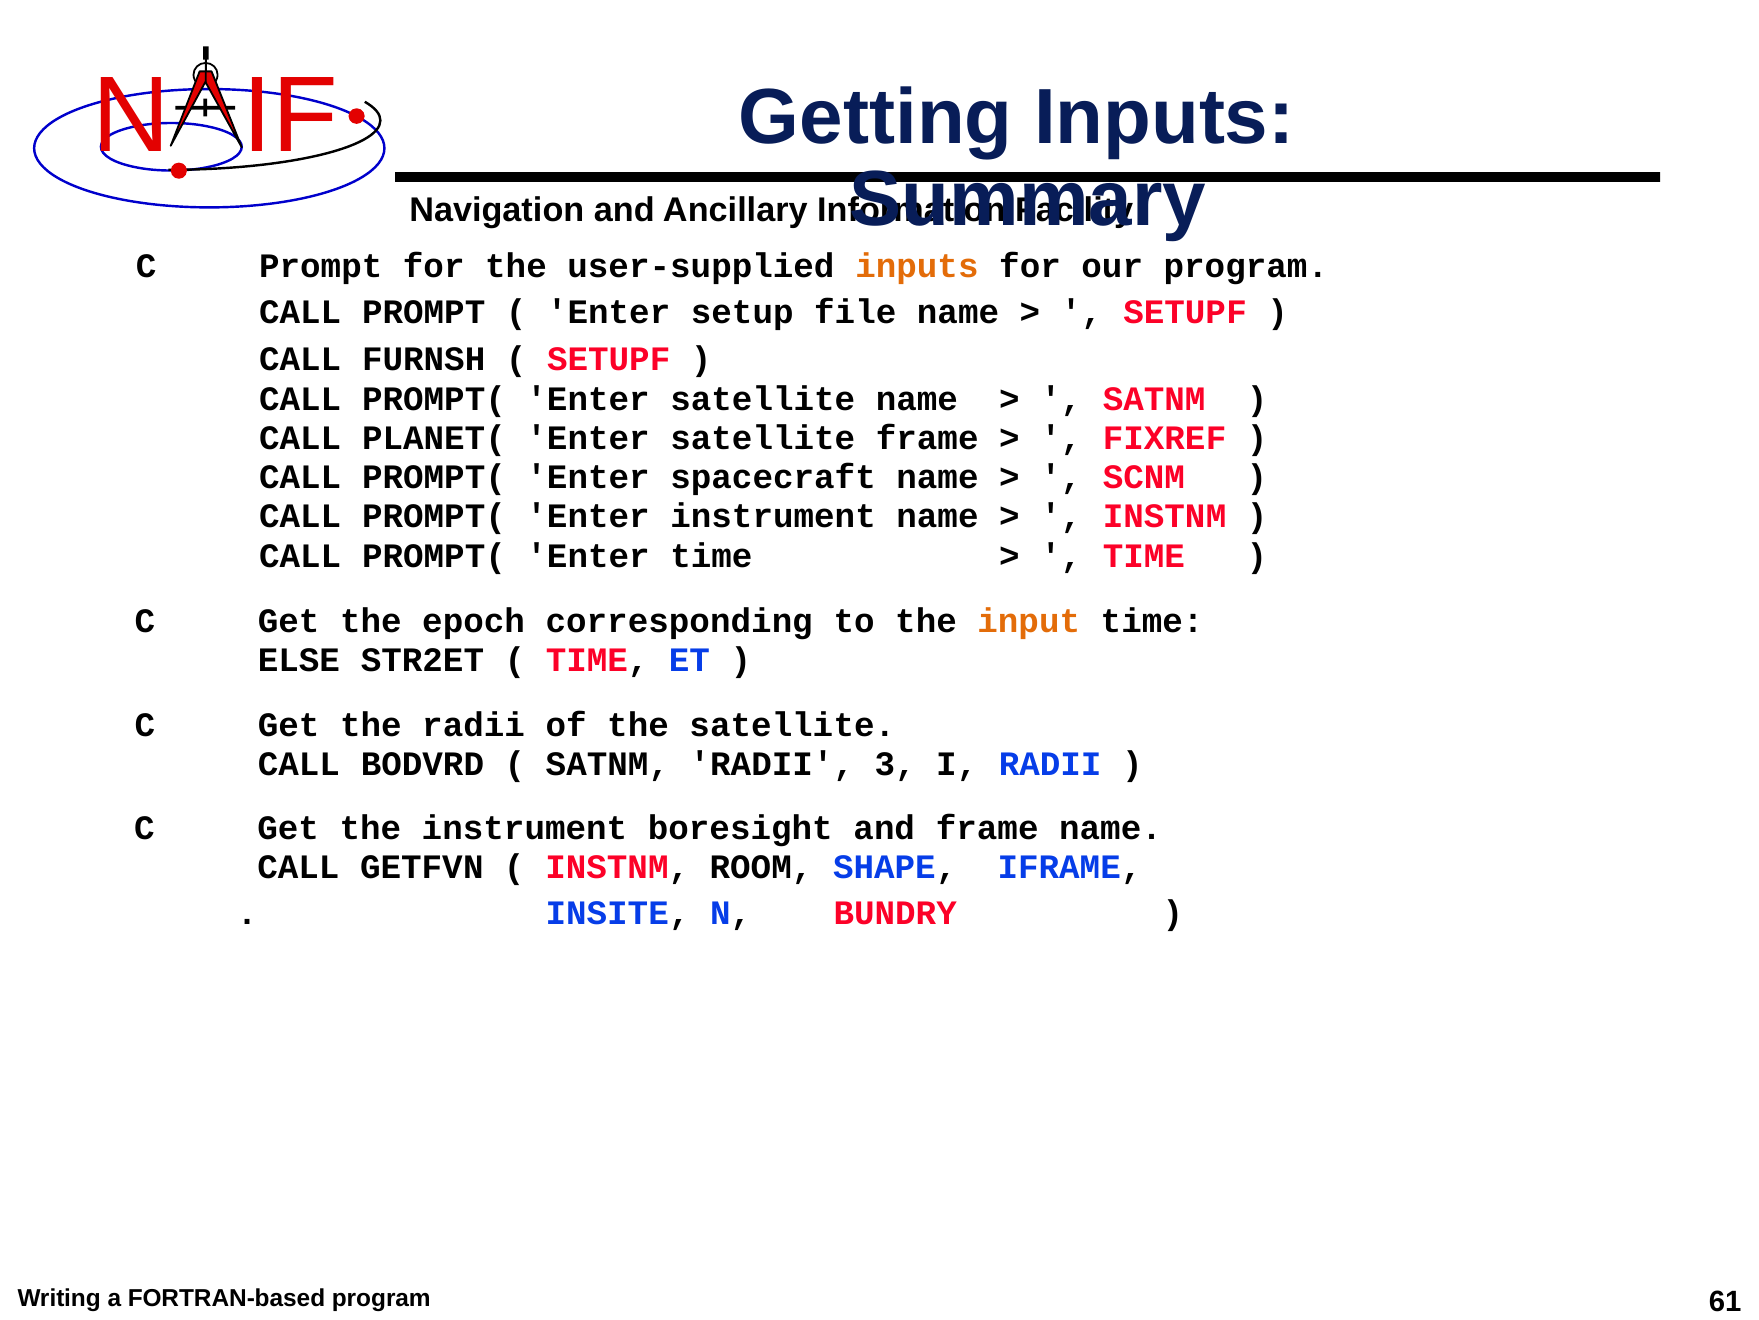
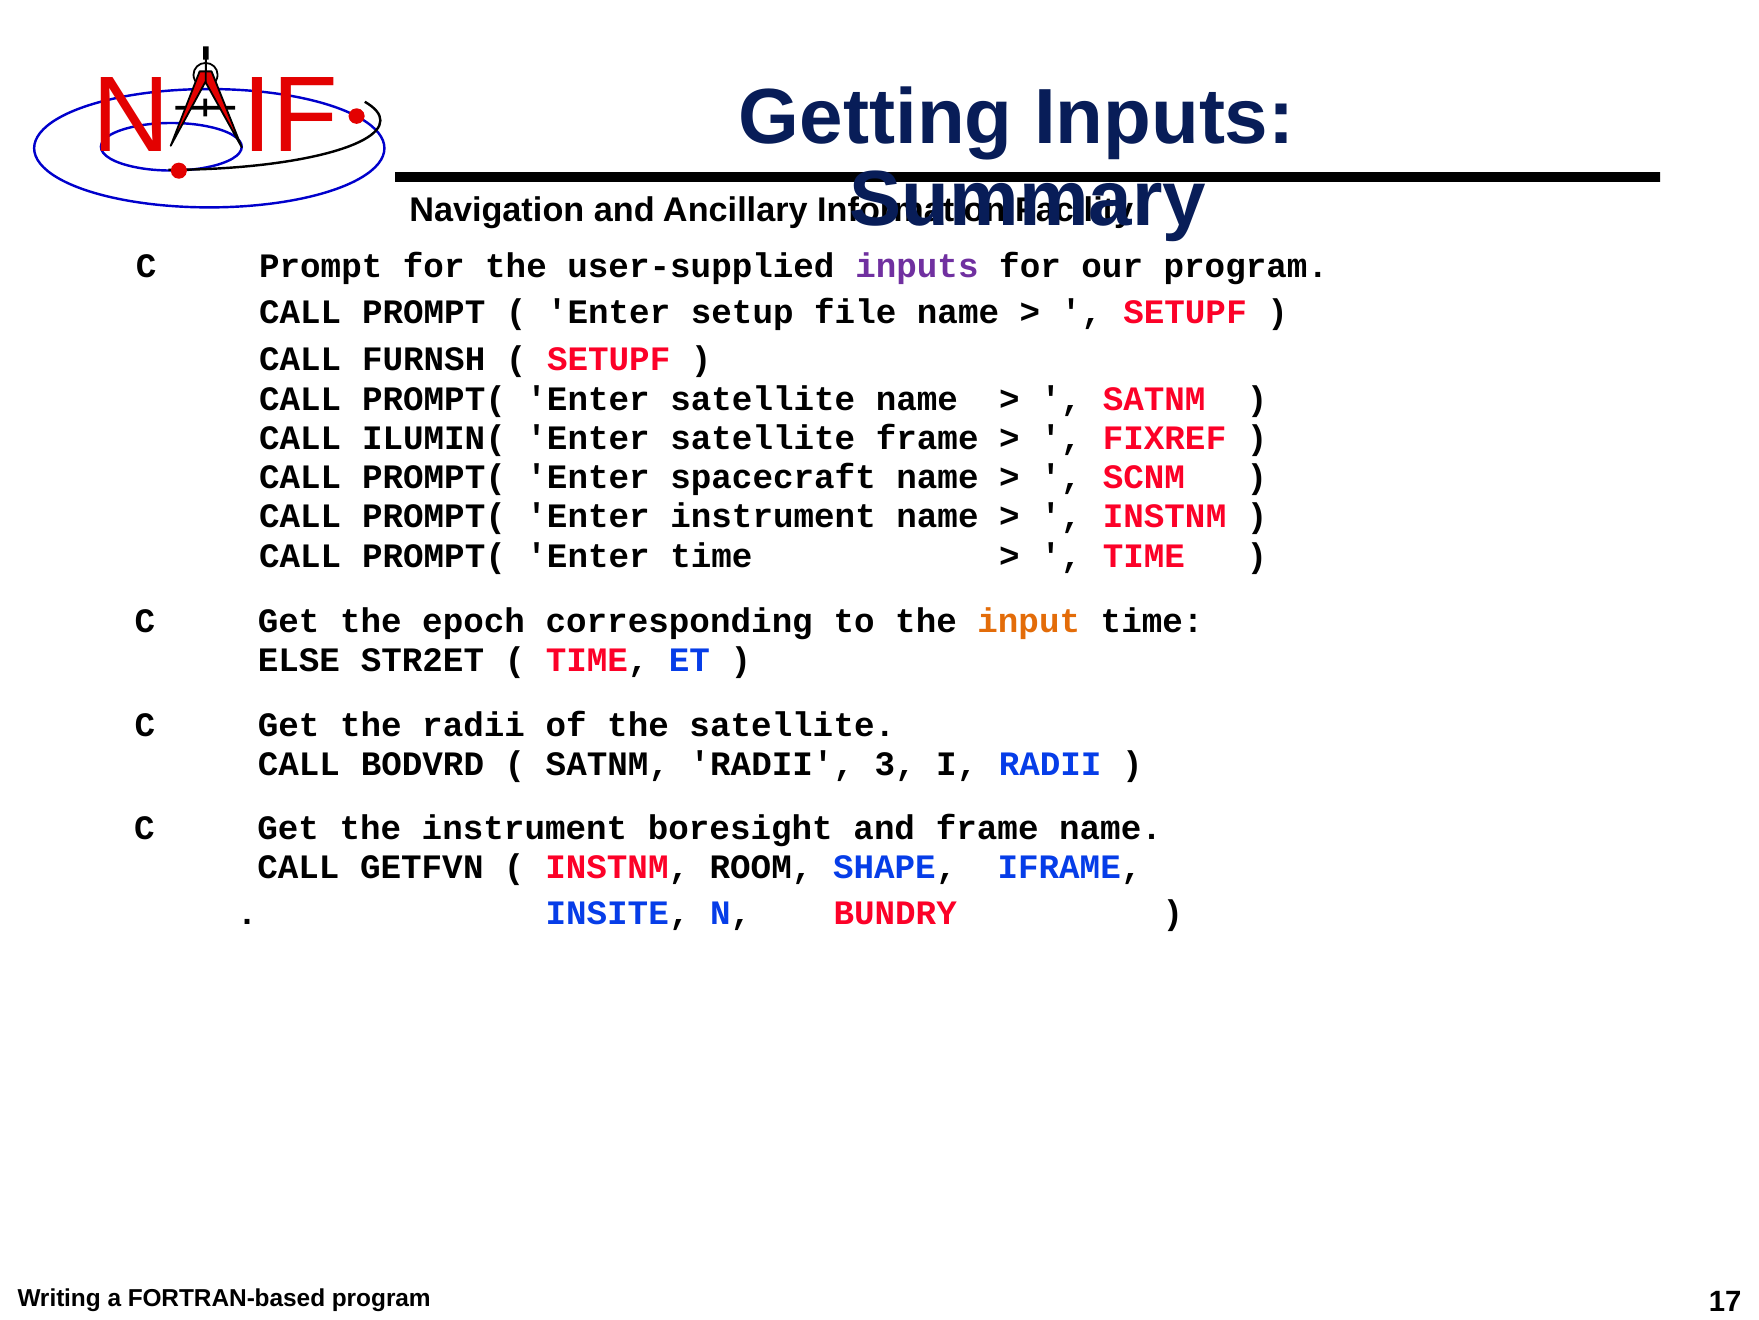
inputs colour: orange -> purple (917, 266)
PLANET(: PLANET( -> ILUMIN( (434, 438)
61: 61 -> 17 (1725, 1301)
